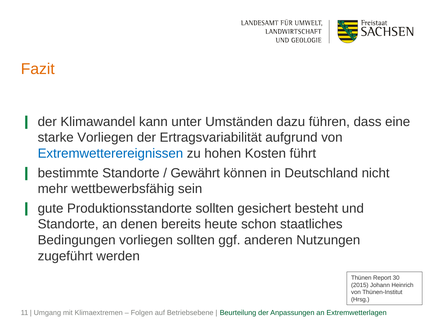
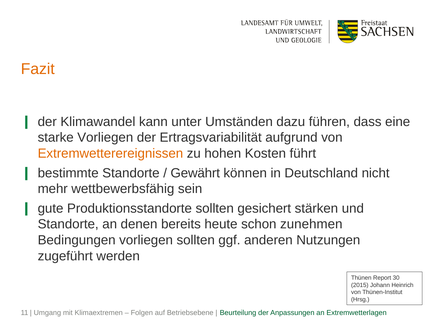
Extremwetterereignissen colour: blue -> orange (110, 154)
besteht: besteht -> stärken (316, 209)
staatliches: staatliches -> zunehmen (311, 225)
